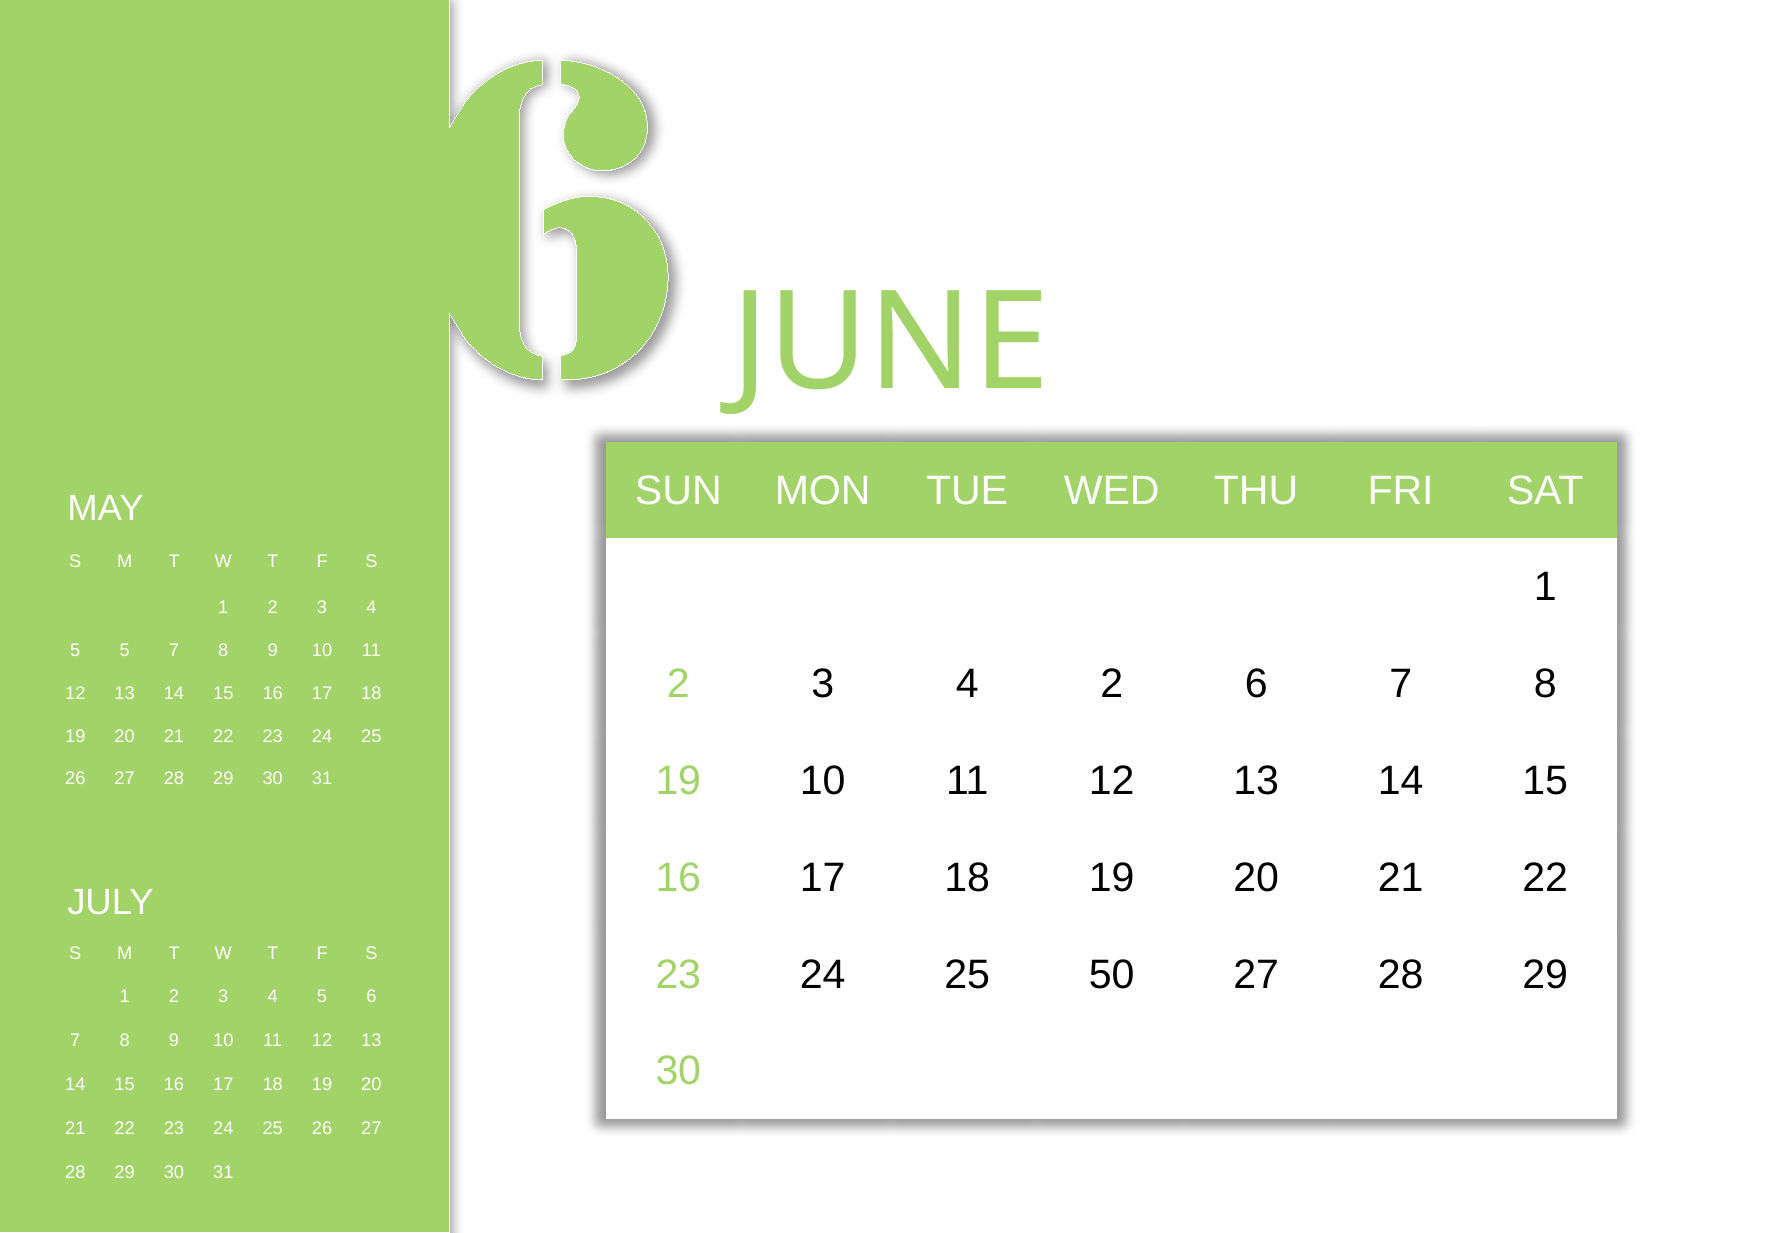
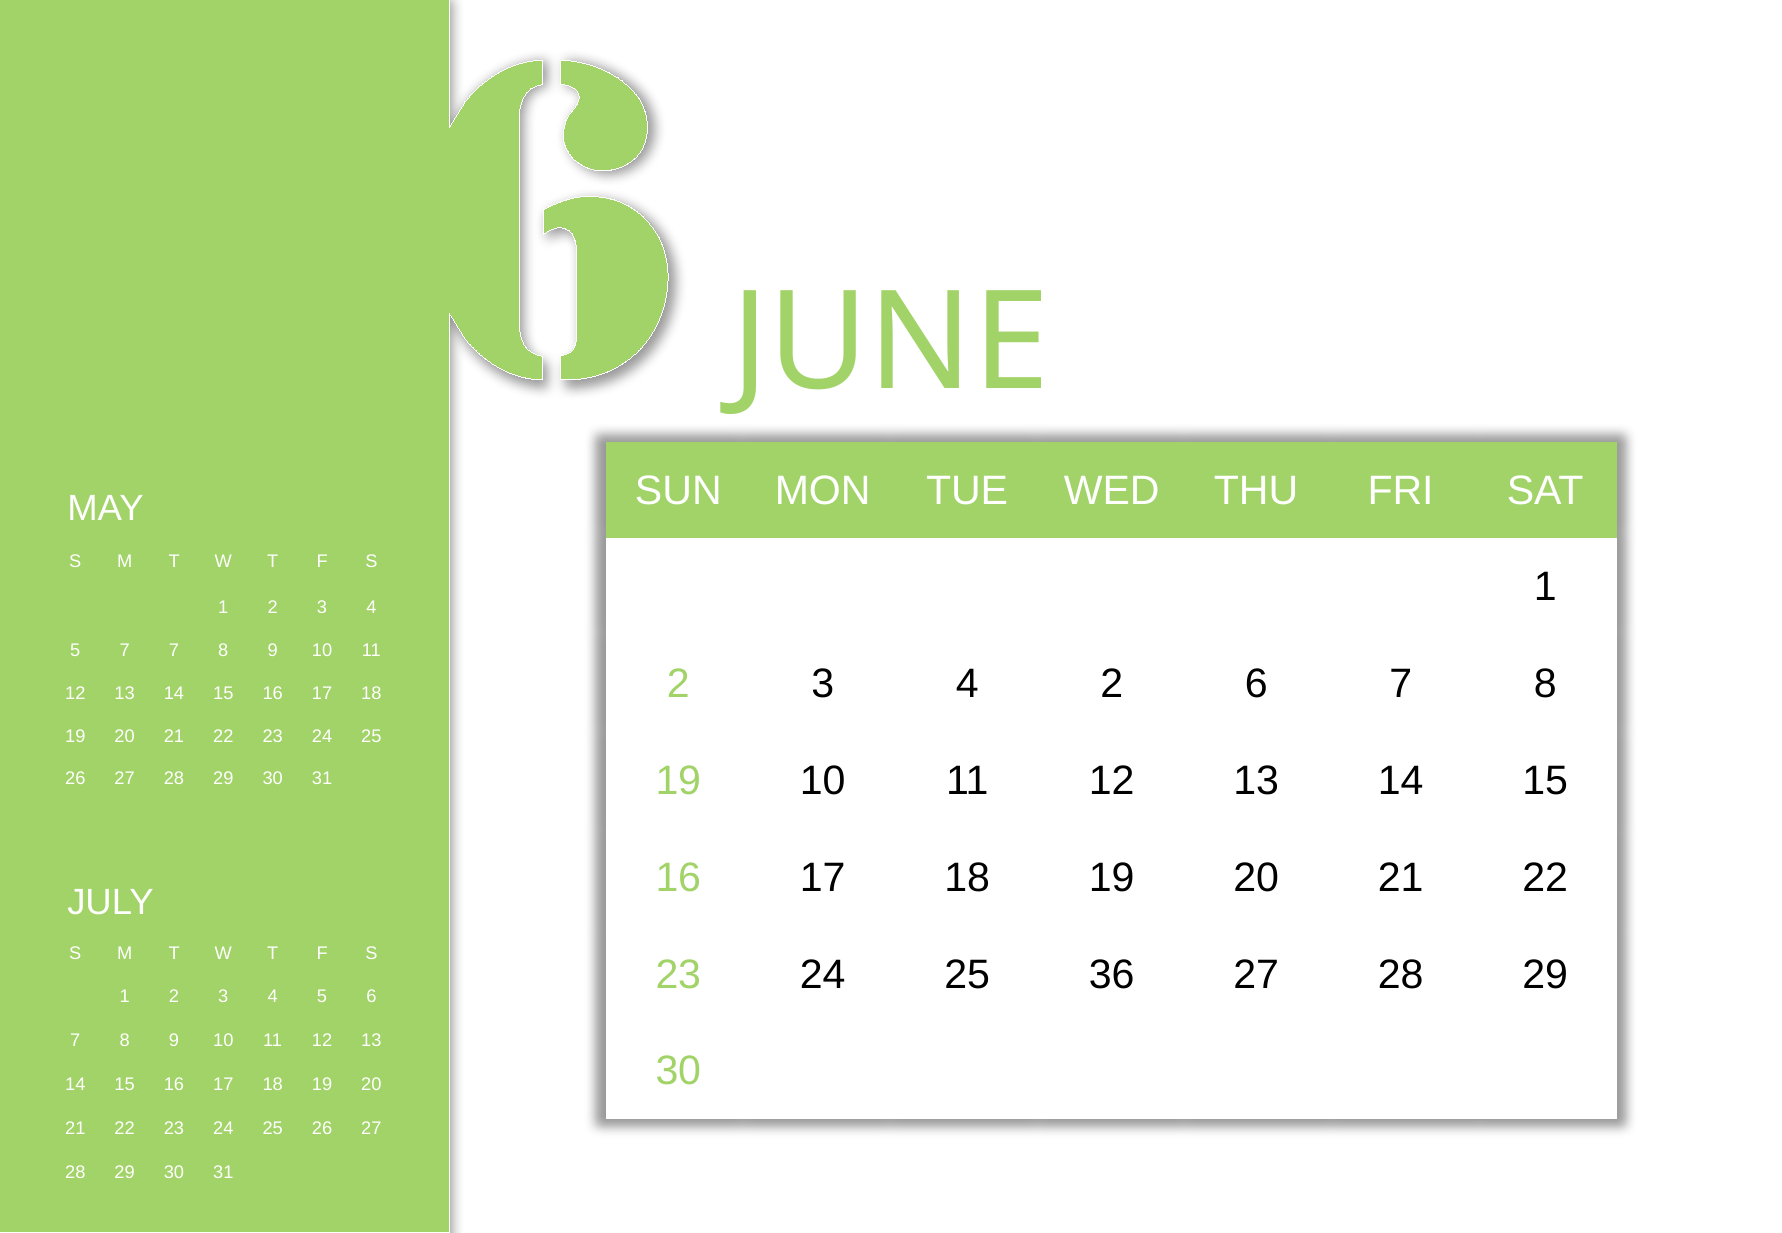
5 5: 5 -> 7 (125, 651)
50: 50 -> 36 (1112, 975)
